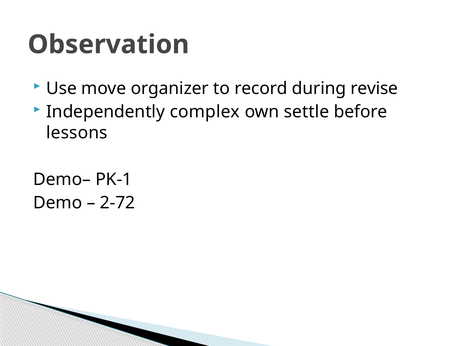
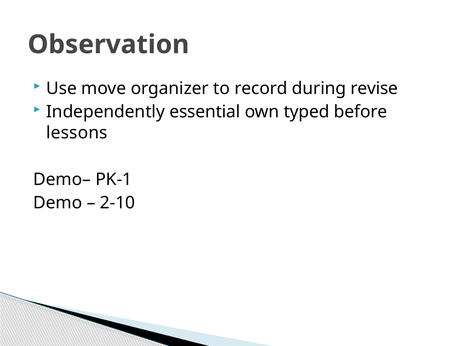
complex: complex -> essential (205, 112)
settle: settle -> typed (307, 112)
2-72: 2-72 -> 2-10 (118, 203)
